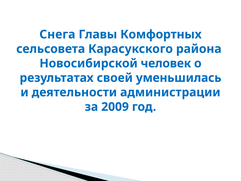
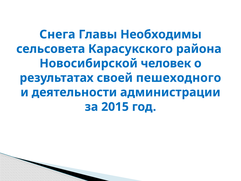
Комфортных: Комфортных -> Необходимы (161, 34)
уменьшилась: уменьшилась -> пешеходного (179, 78)
2009: 2009 -> 2015 (115, 107)
